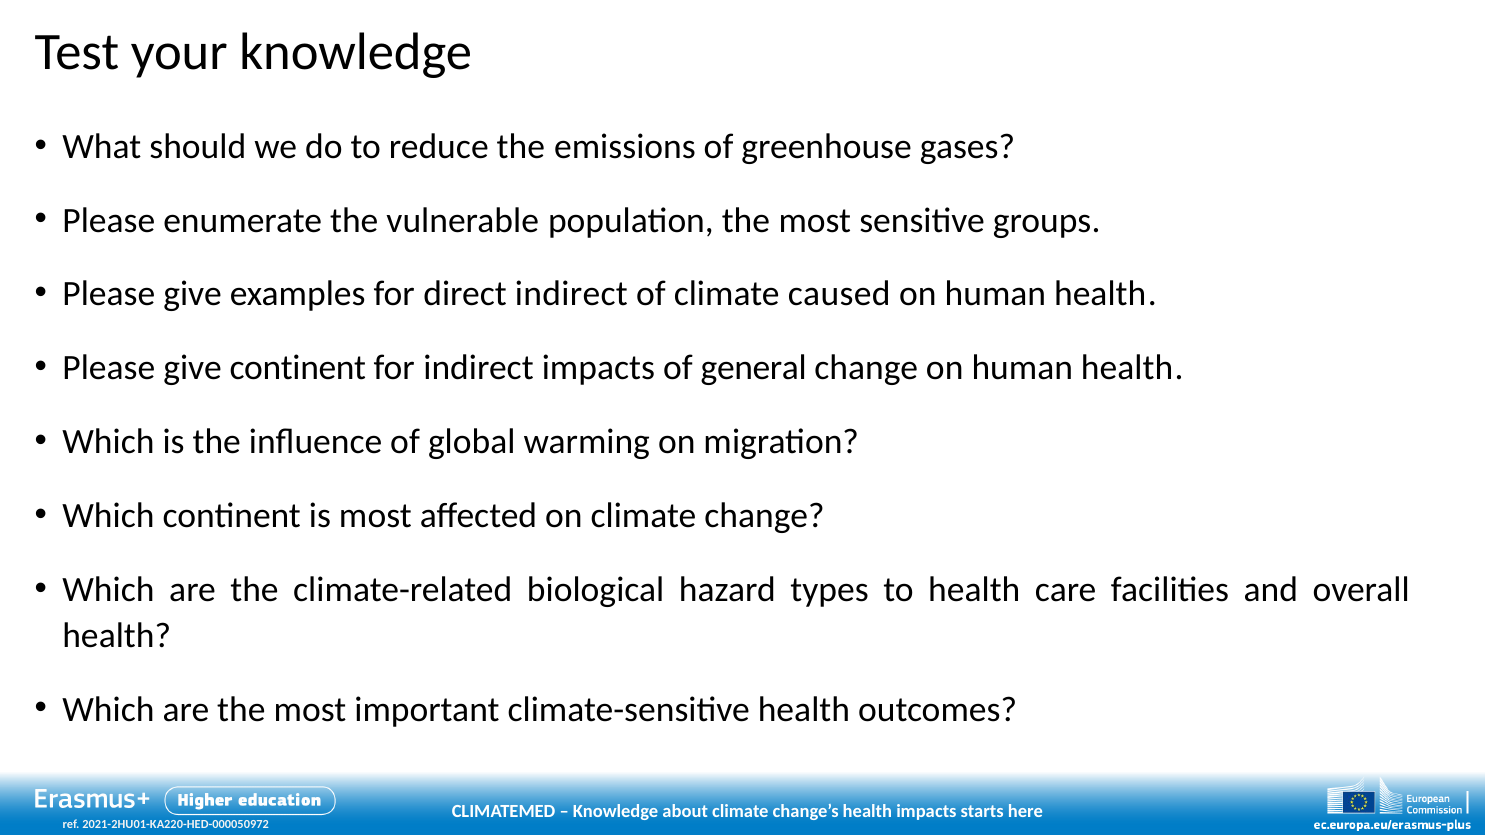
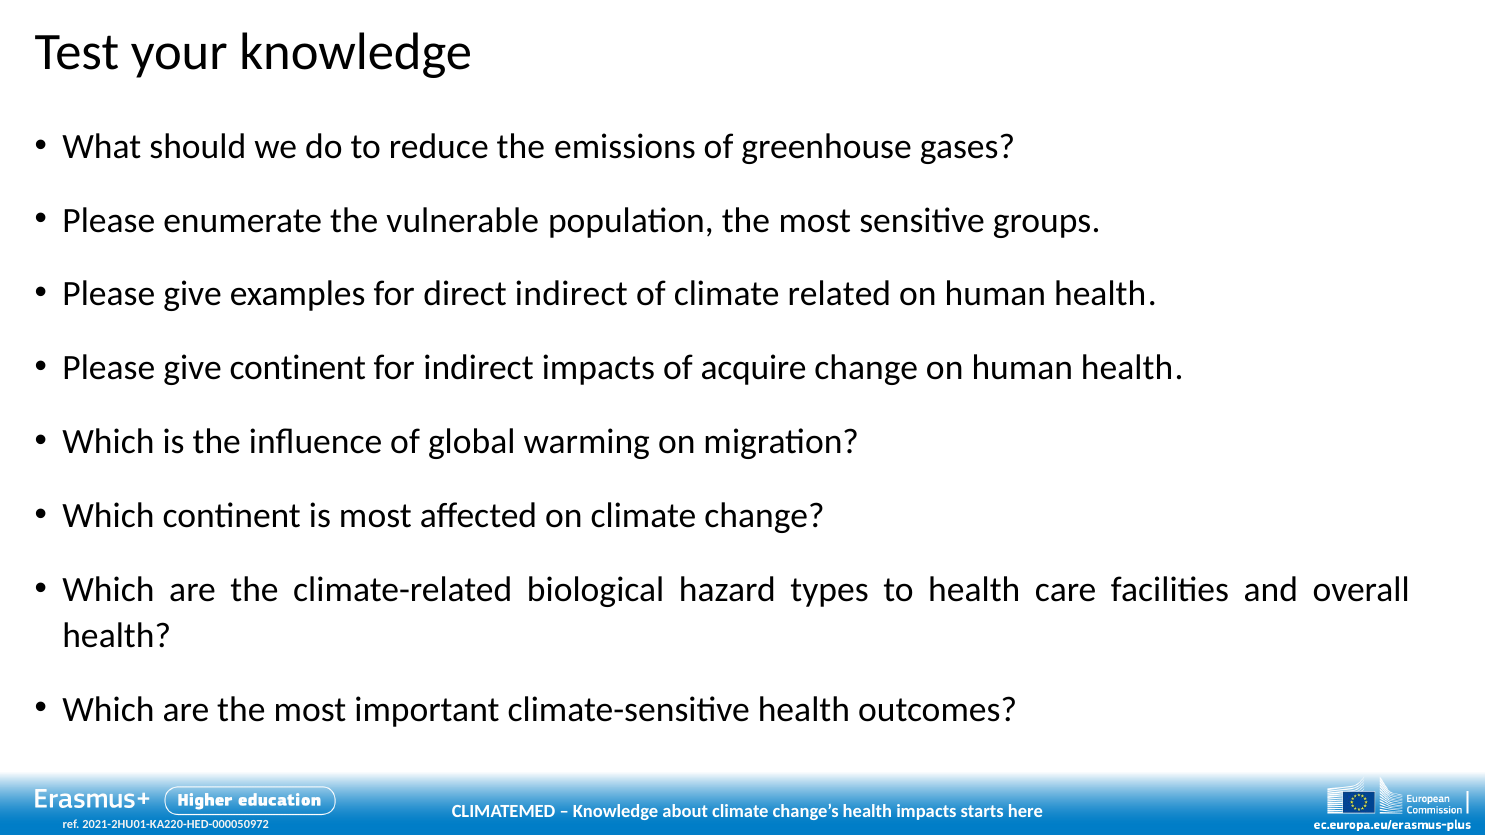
caused: caused -> related (839, 294)
general: general -> acquire (754, 368)
